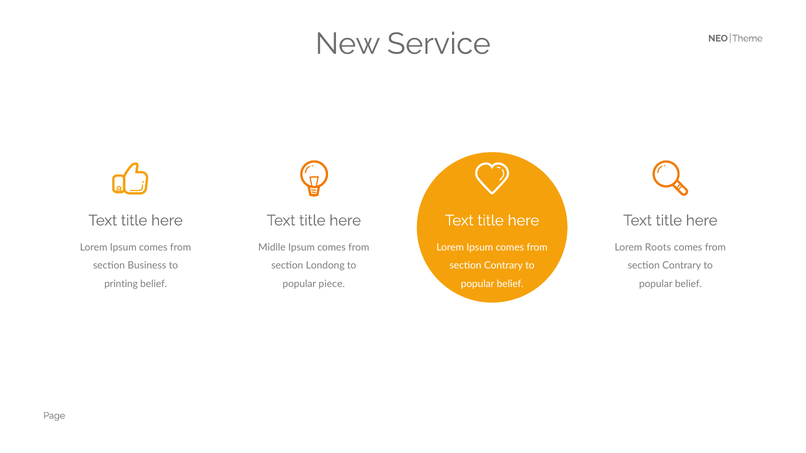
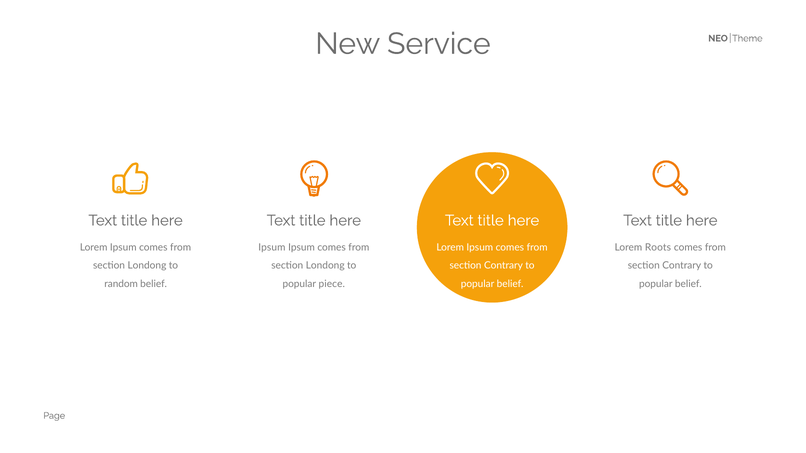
Midlle: Midlle -> Ipsum (272, 248)
Business: Business -> Londong (147, 266)
printing: printing -> random (121, 284)
